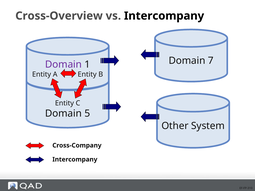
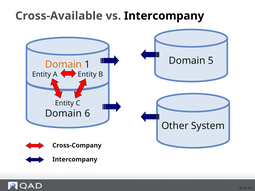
Cross-Overview: Cross-Overview -> Cross-Available (59, 16)
7: 7 -> 5 (211, 61)
Domain colour: purple -> orange (63, 64)
5: 5 -> 6 (87, 114)
